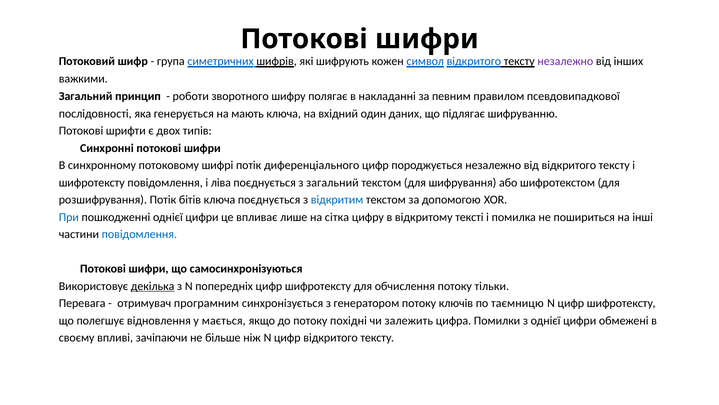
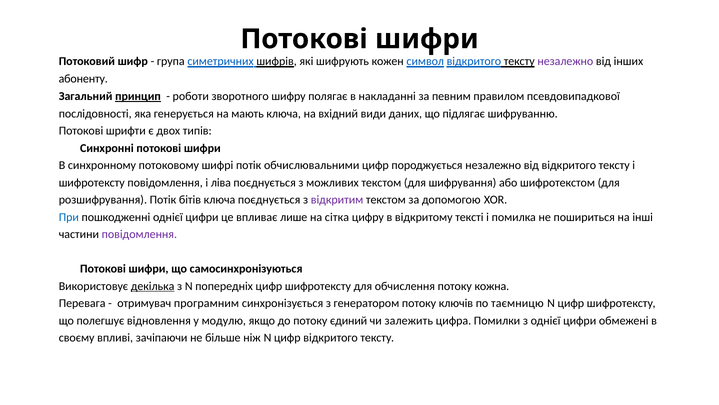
важкими: важкими -> абоненту (83, 79)
принцип underline: none -> present (138, 96)
один: один -> види (373, 113)
диференціального: диференціального -> обчислювальними (312, 165)
з загальний: загальний -> можливих (333, 182)
відкритим colour: blue -> purple (337, 200)
повідомлення colour: blue -> purple (139, 234)
тільки: тільки -> кожна (492, 286)
мається: мається -> модулю (224, 320)
похідні: похідні -> єдиний (349, 320)
